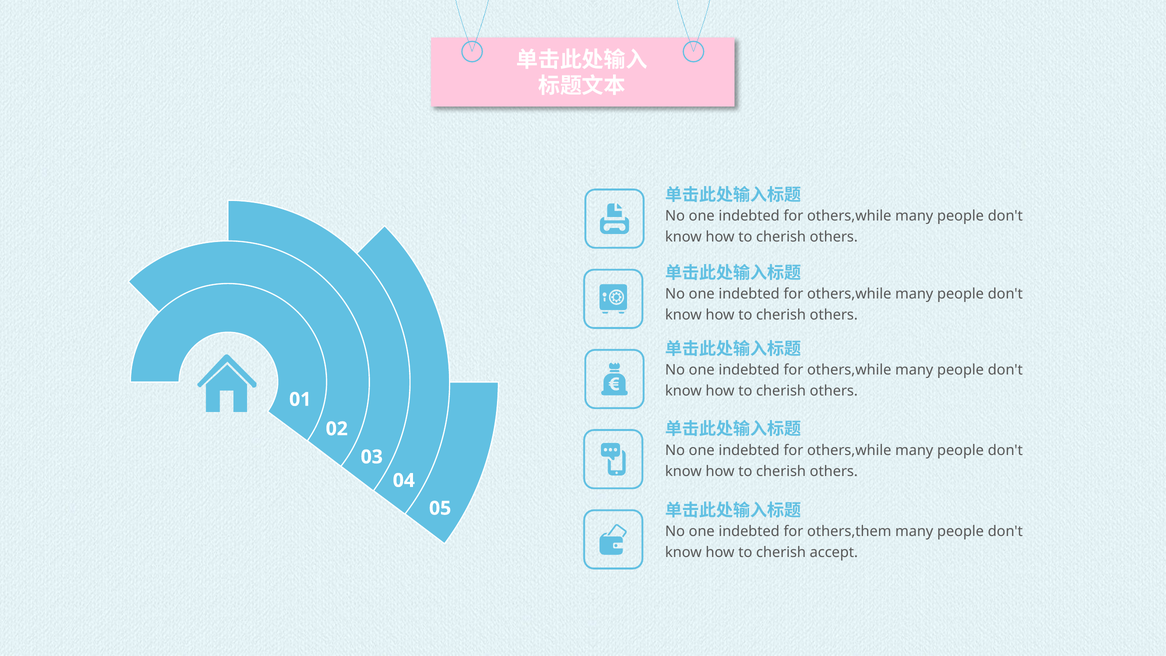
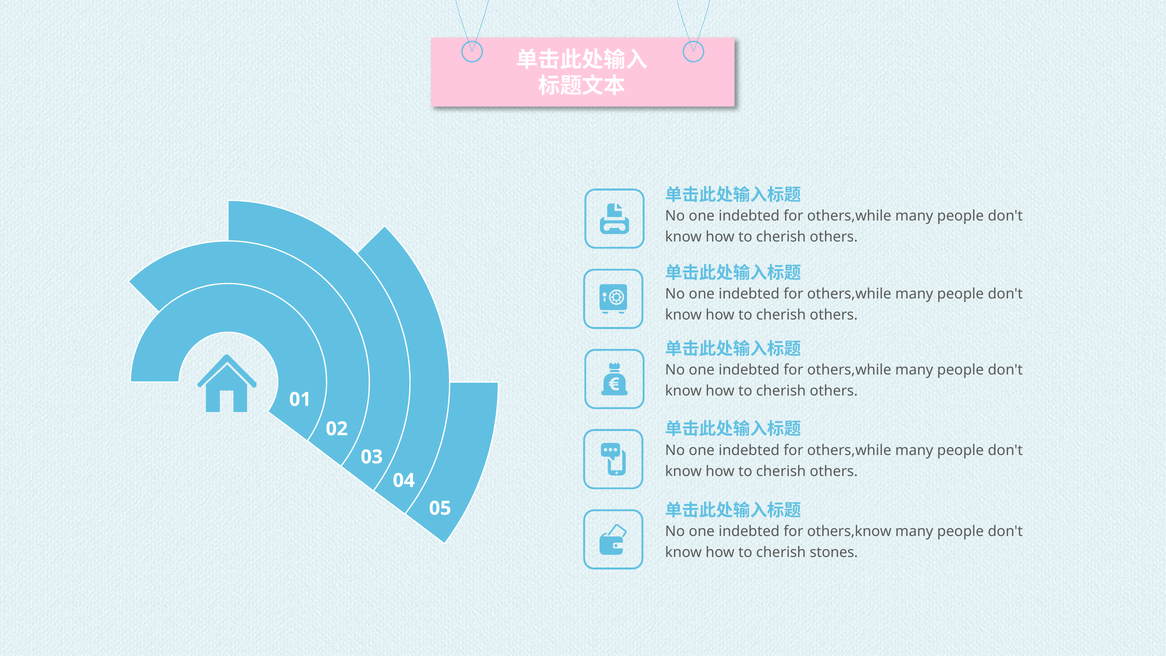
others,them: others,them -> others,know (849, 531)
accept: accept -> stones (834, 552)
